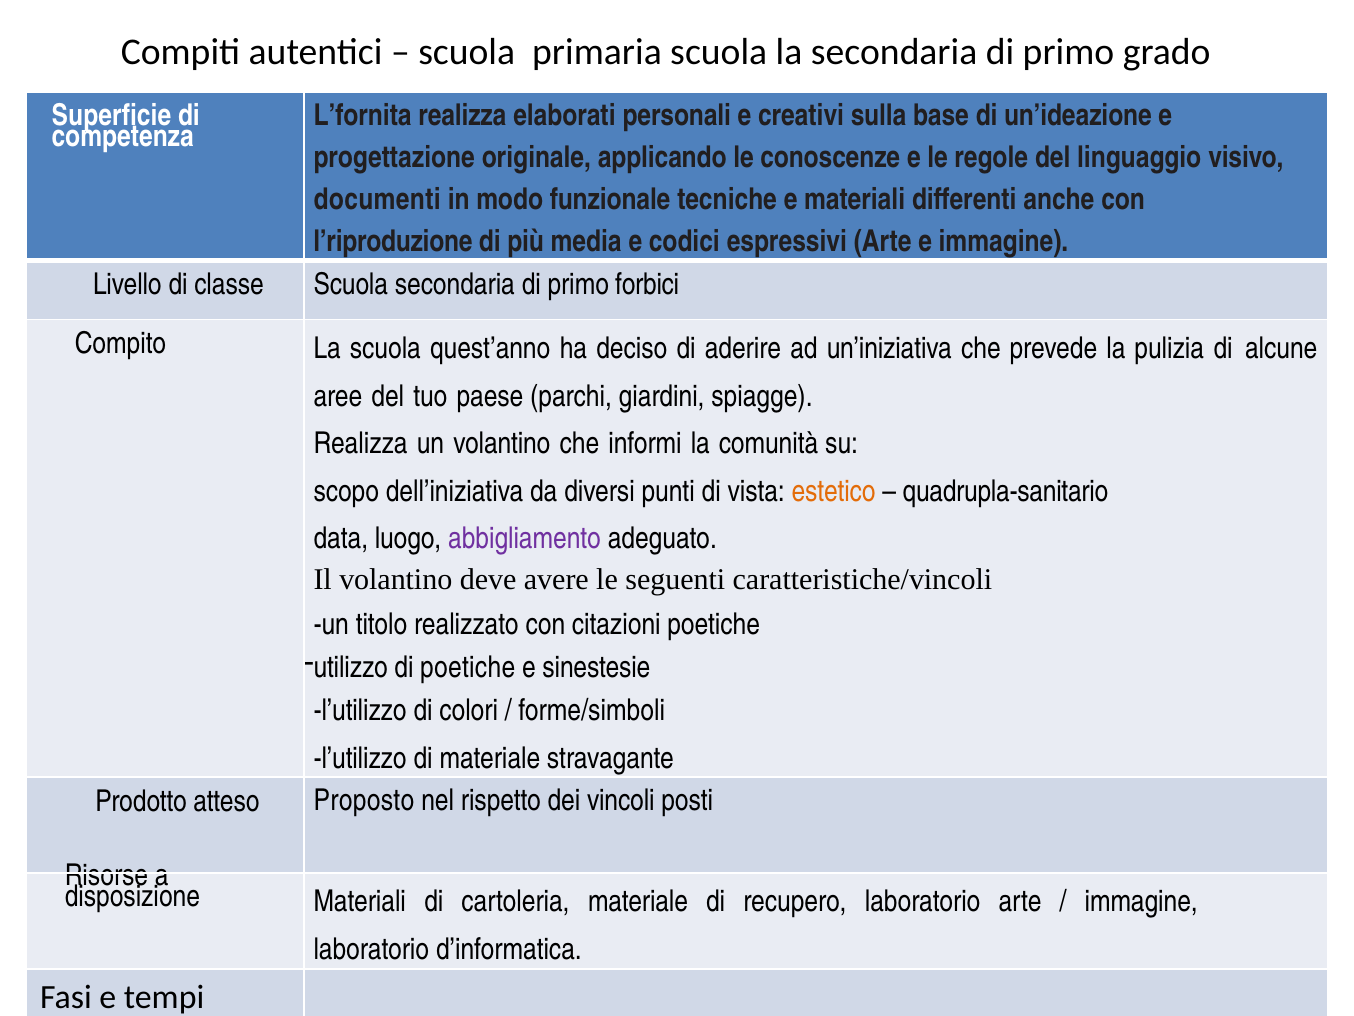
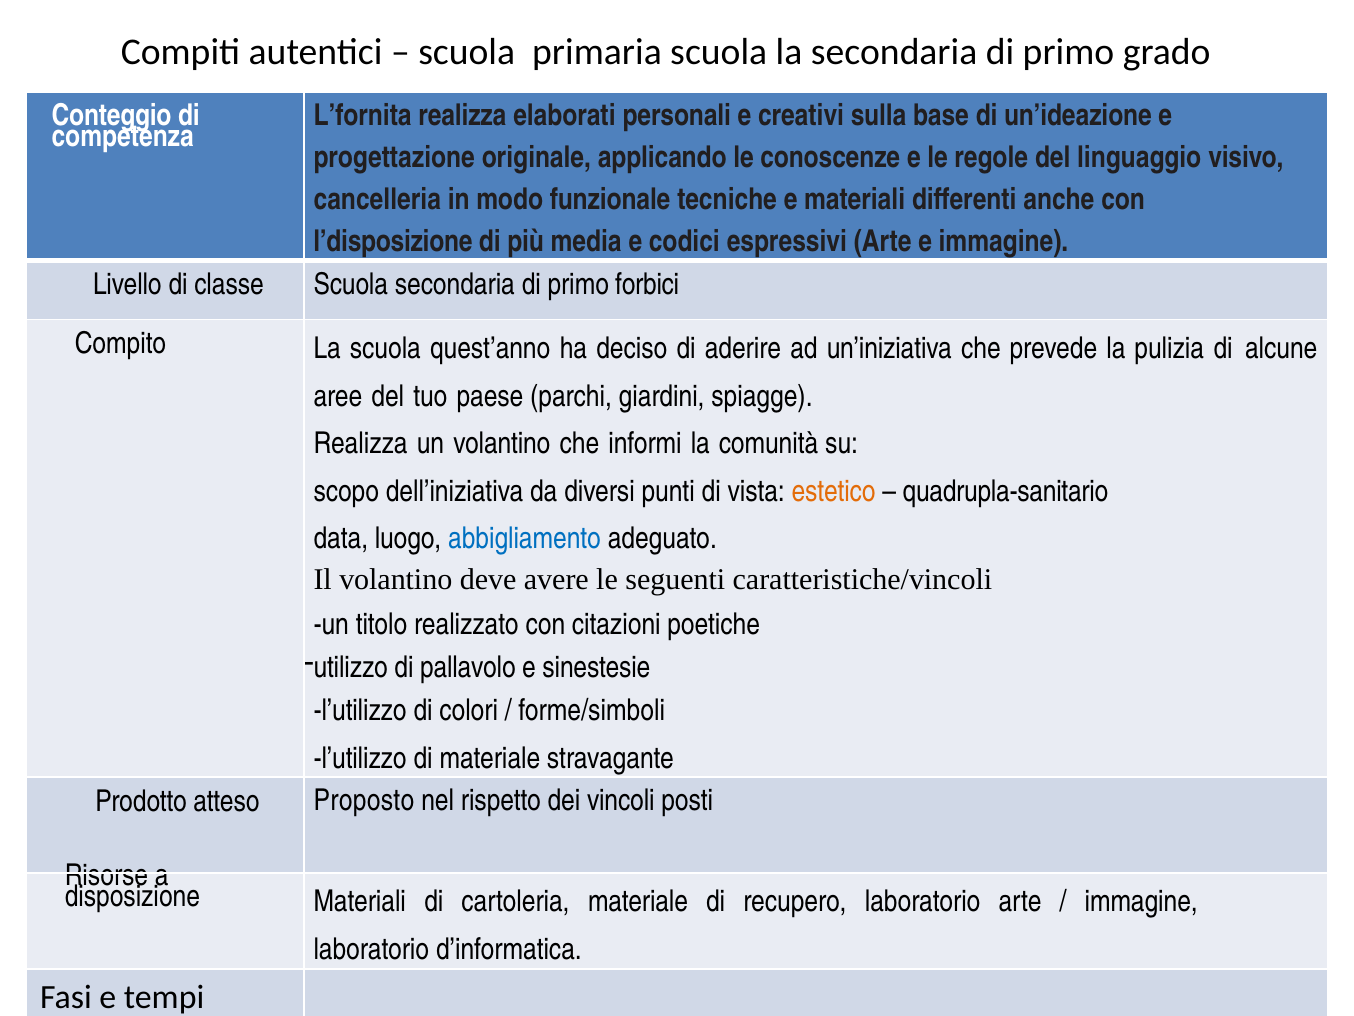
Superficie: Superficie -> Conteggio (112, 115)
documenti: documenti -> cancelleria (377, 199)
l’riproduzione: l’riproduzione -> l’disposizione (393, 241)
abbigliamento colour: purple -> blue (525, 539)
di poetiche: poetiche -> pallavolo (468, 668)
